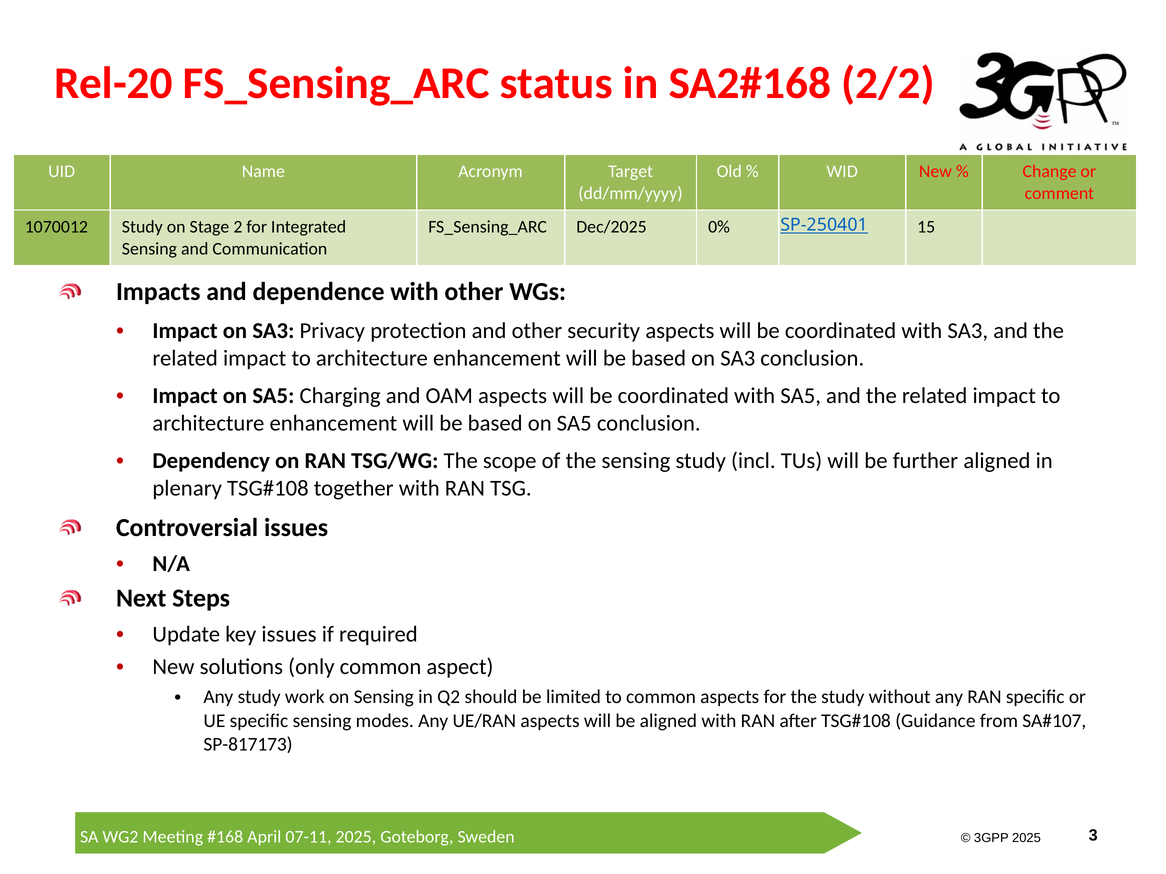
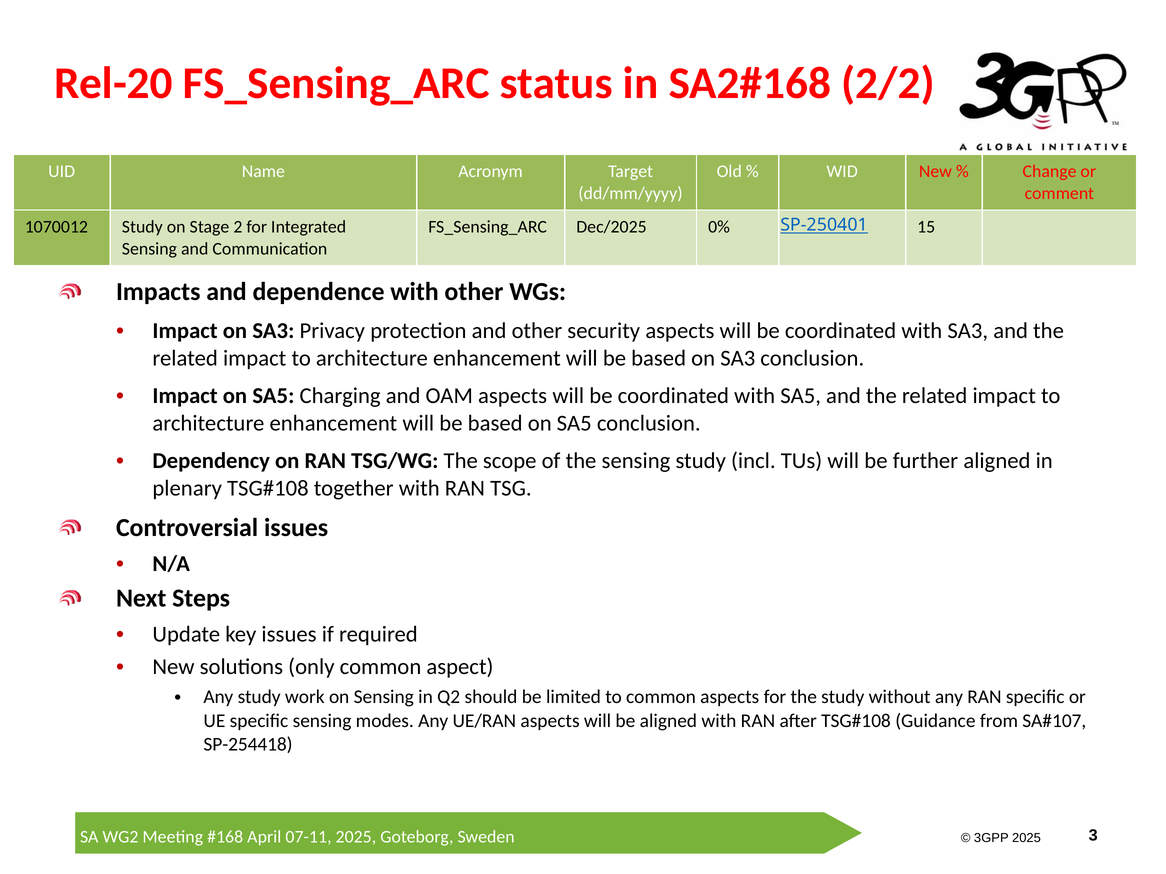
SP-817173: SP-817173 -> SP-254418 (248, 745)
